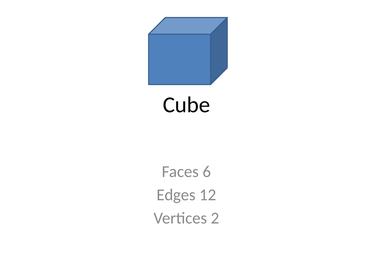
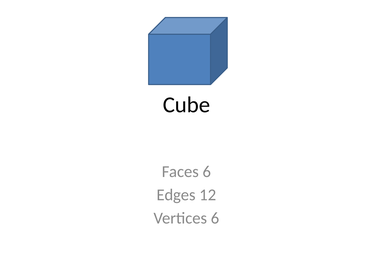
Vertices 2: 2 -> 6 (215, 218)
